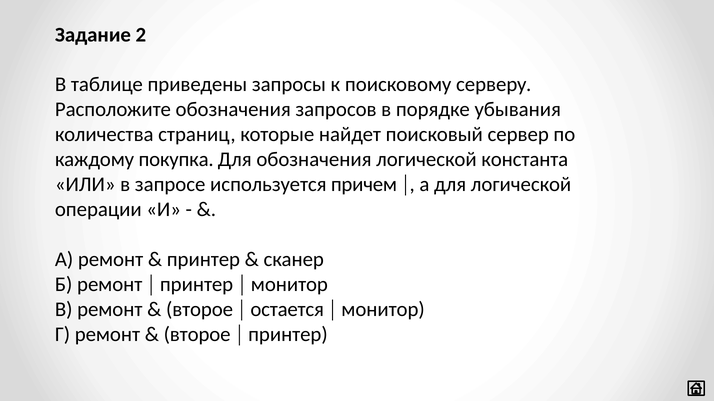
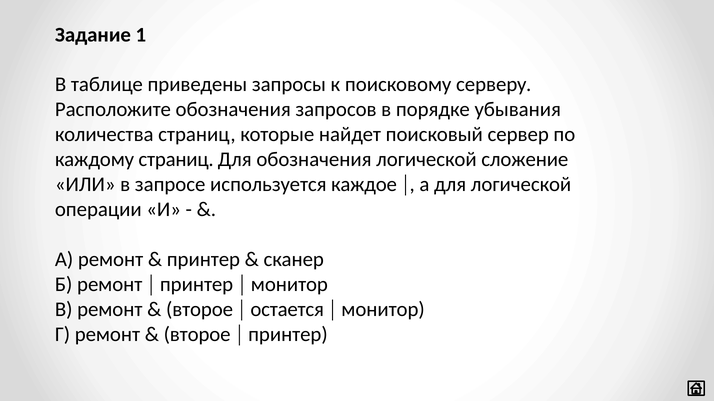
2: 2 -> 1 (141, 35)
каждому покупка: покупка -> страниц (176, 160)
константа: константа -> сложение (525, 160)
причем: причем -> каждое (364, 185)
